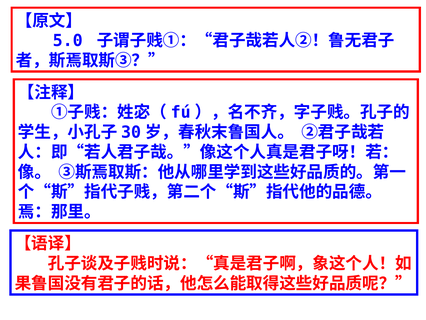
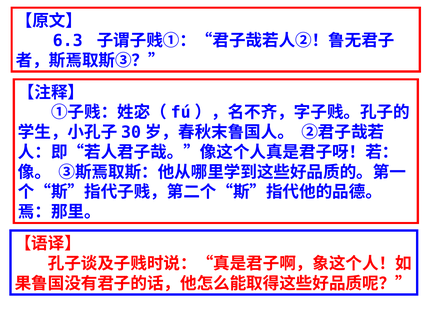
5.0: 5.0 -> 6.3 (68, 41)
